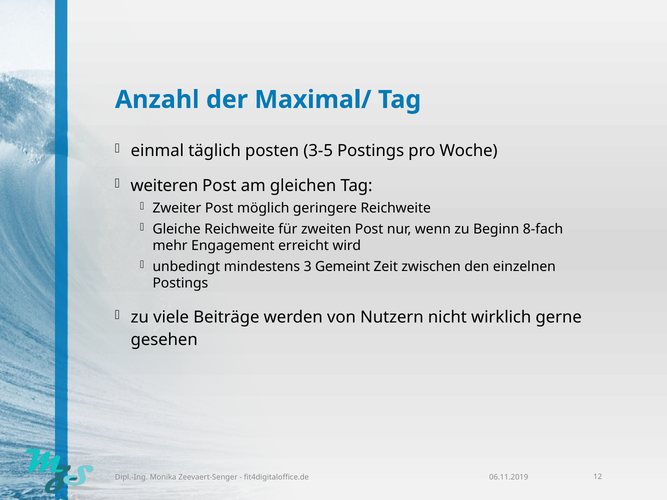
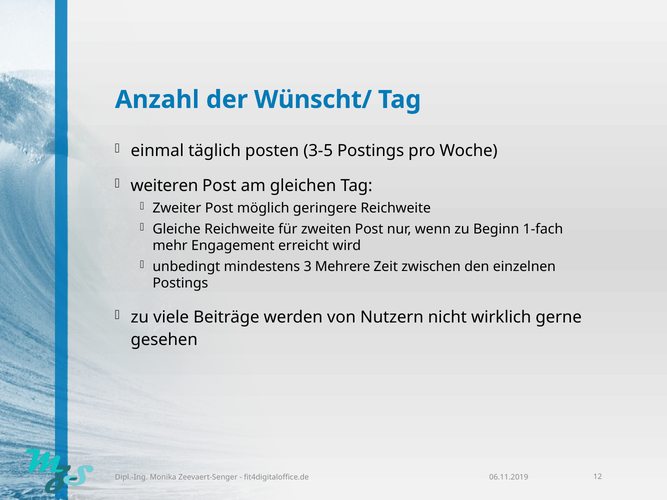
Maximal/: Maximal/ -> Wünscht/ (313, 100)
8-fach: 8-fach -> 1-fach (543, 229)
Gemeint: Gemeint -> Mehrere (343, 267)
